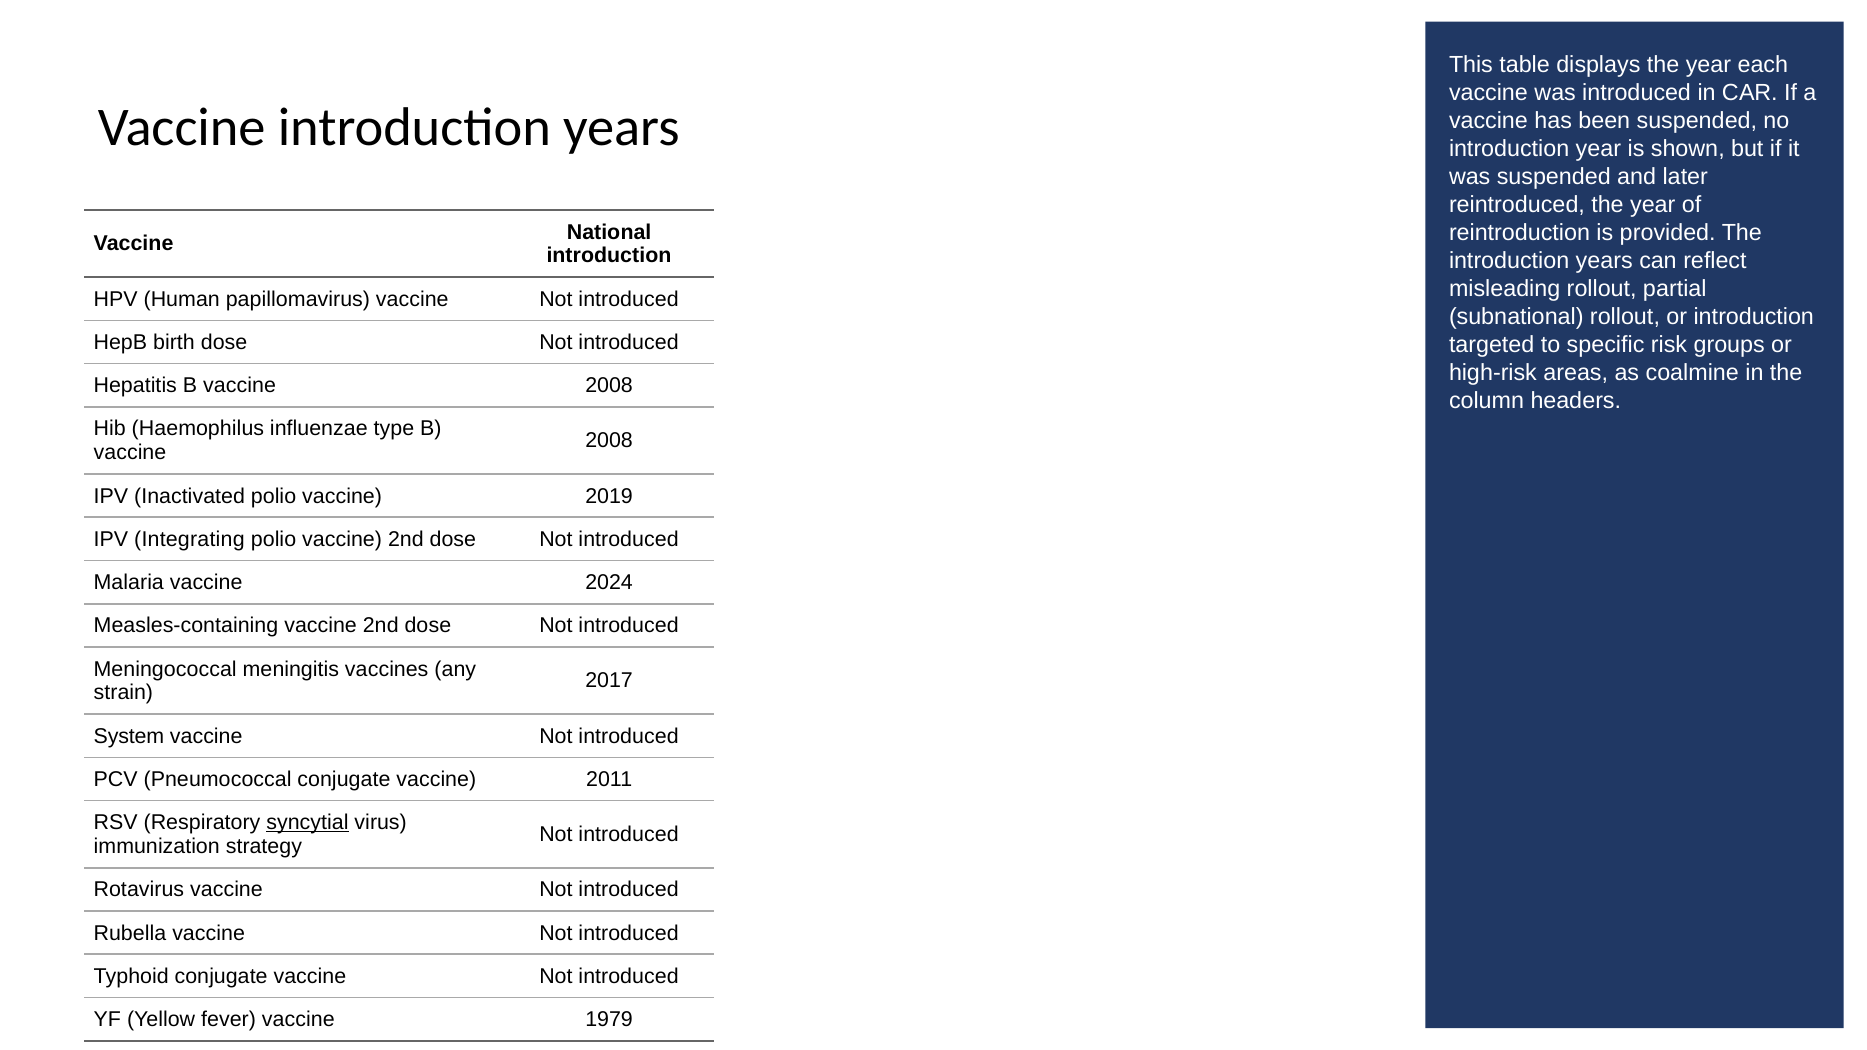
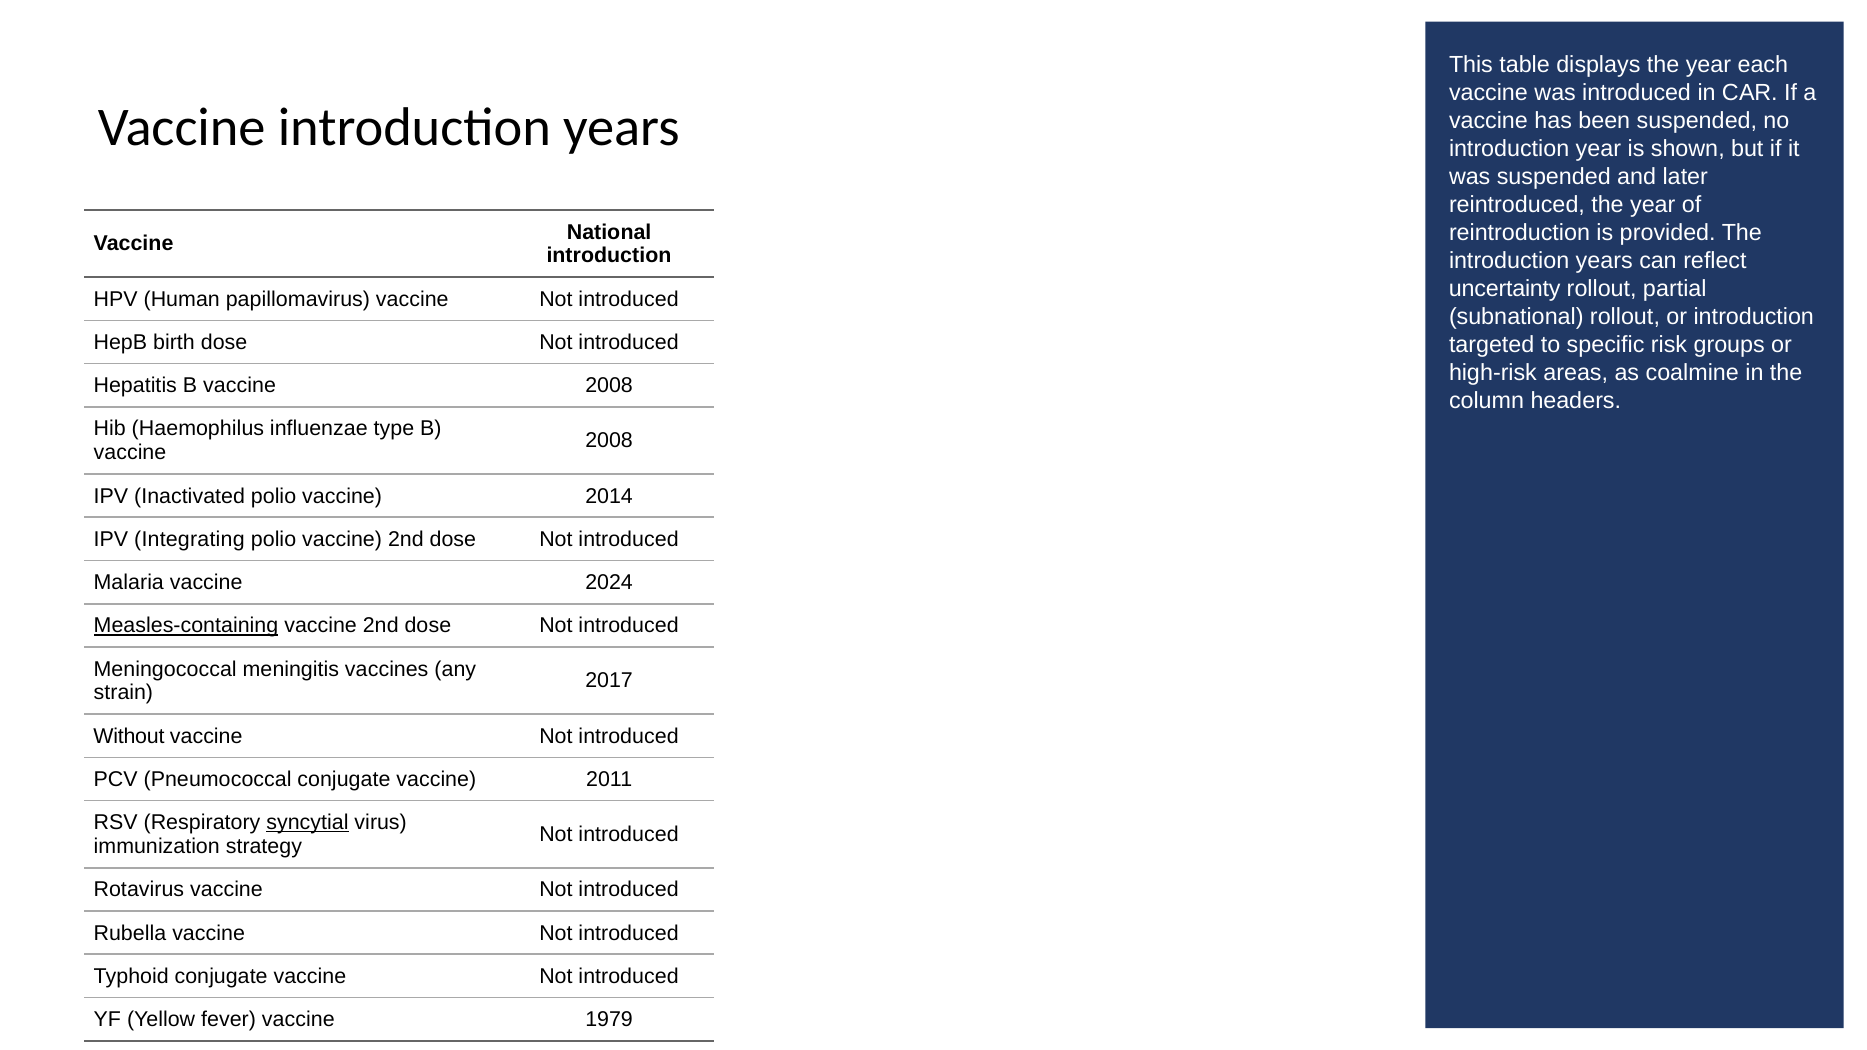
misleading: misleading -> uncertainty (1505, 289)
2019: 2019 -> 2014 (609, 496)
Measles-containing underline: none -> present (186, 626)
System: System -> Without (129, 736)
